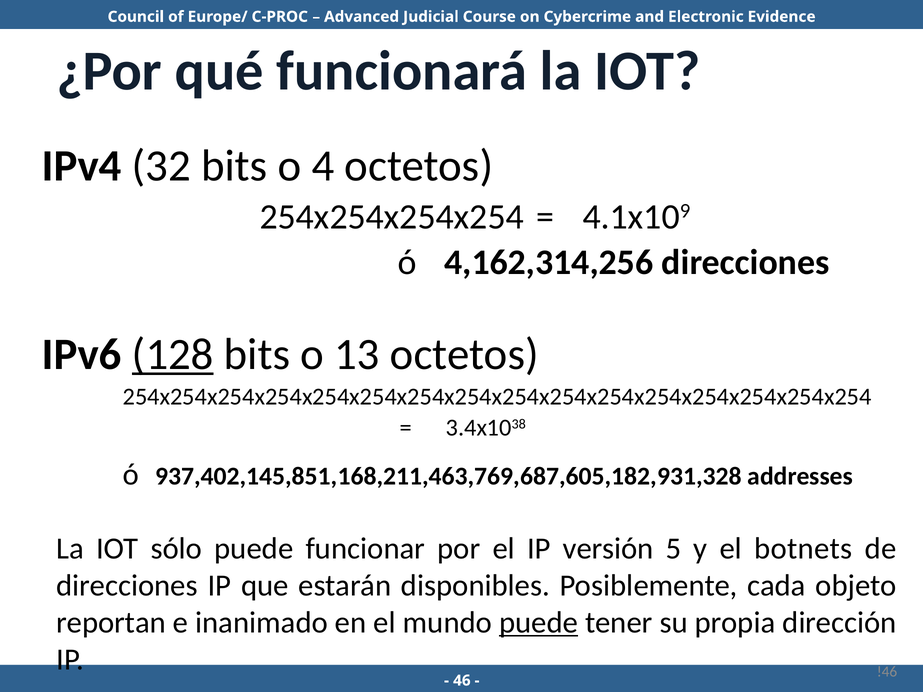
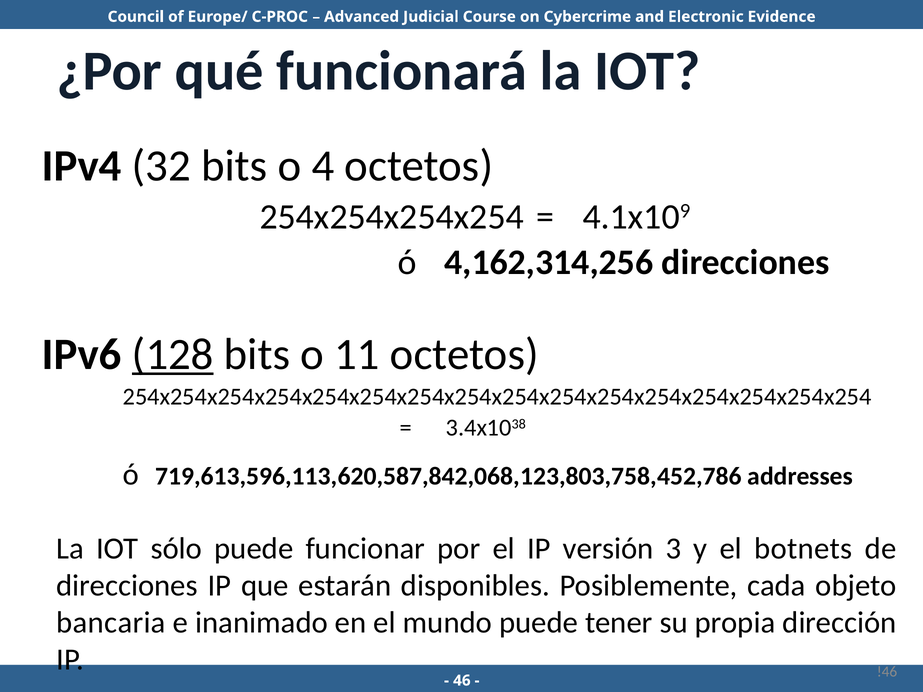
13: 13 -> 11 (357, 355)
937,402,145,851,168,211,463,769,687,605,182,931,328: 937,402,145,851,168,211,463,769,687,605,182,931,328 -> 719,613,596,113,620,587,842,068,123,803,758,452,786 (448, 477)
5: 5 -> 3 (674, 549)
reportan: reportan -> bancaria (111, 623)
puede underline: present -> none (539, 623)
